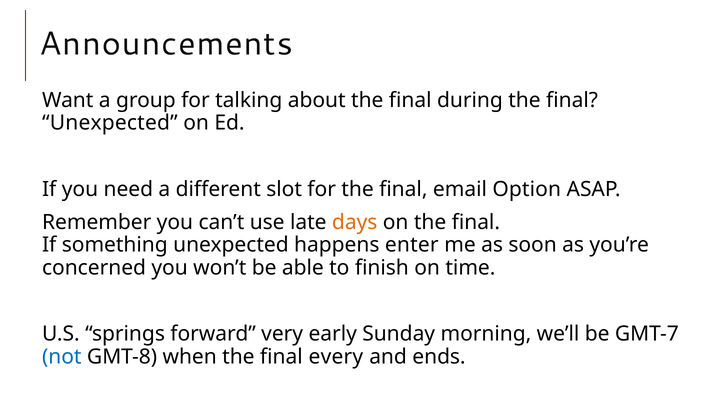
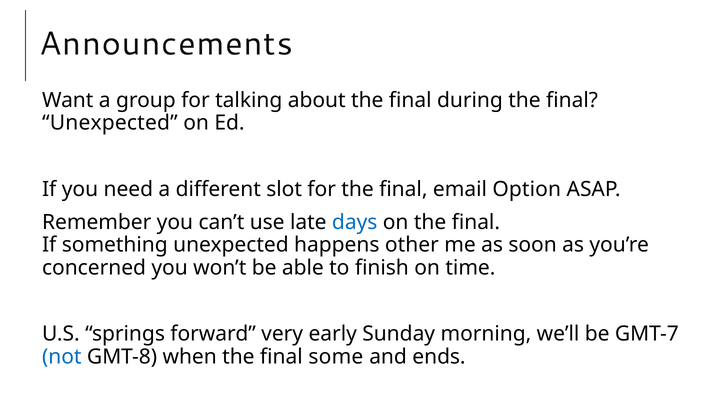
days colour: orange -> blue (355, 222)
enter: enter -> other (412, 245)
every: every -> some (336, 357)
